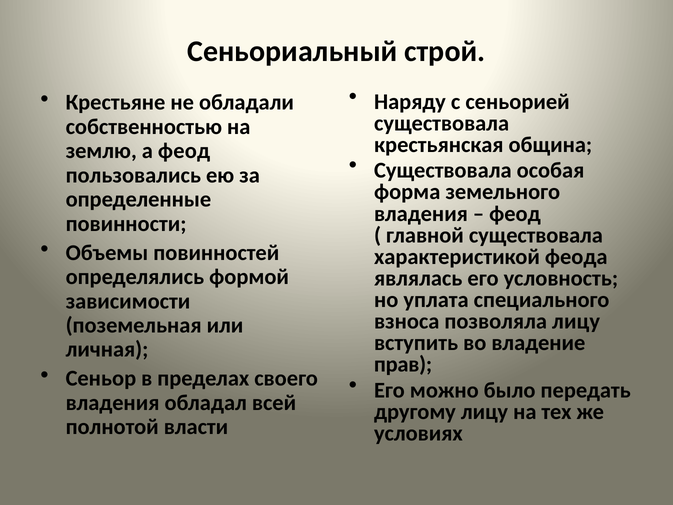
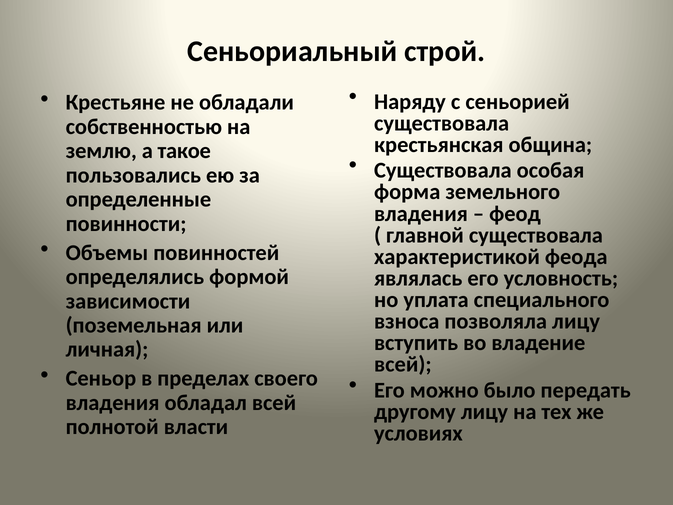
а феод: феод -> такое (184, 151)
прав: прав -> всей (403, 364)
